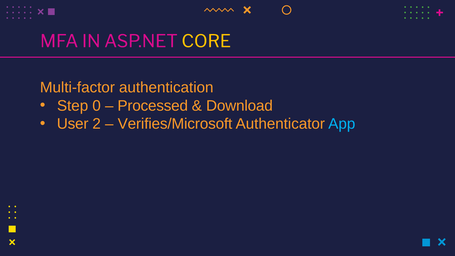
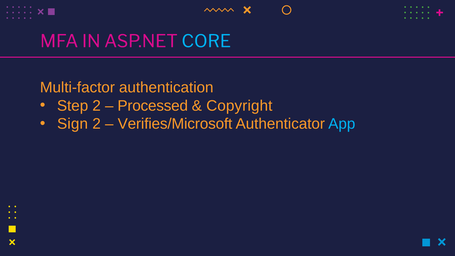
CORE colour: yellow -> light blue (206, 41)
Step 0: 0 -> 2 (97, 106)
Download: Download -> Copyright (239, 106)
User: User -> Sign (73, 124)
